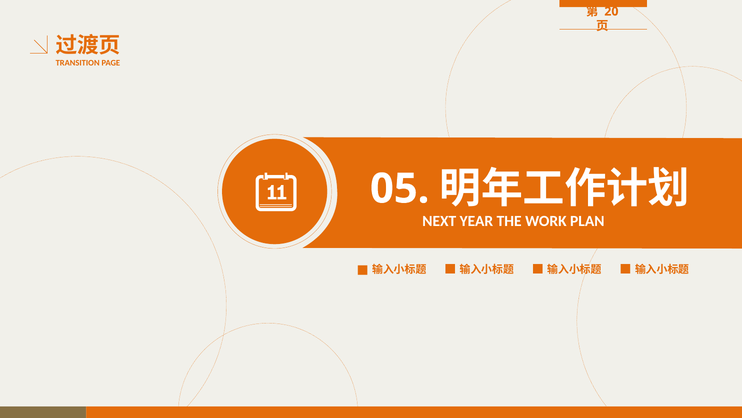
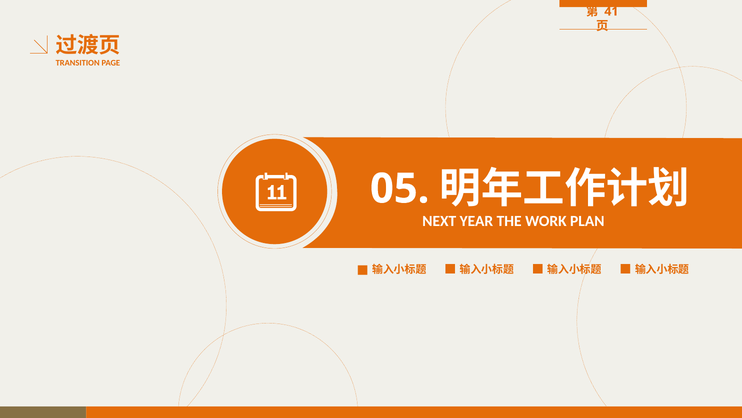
20: 20 -> 41 (611, 11)
